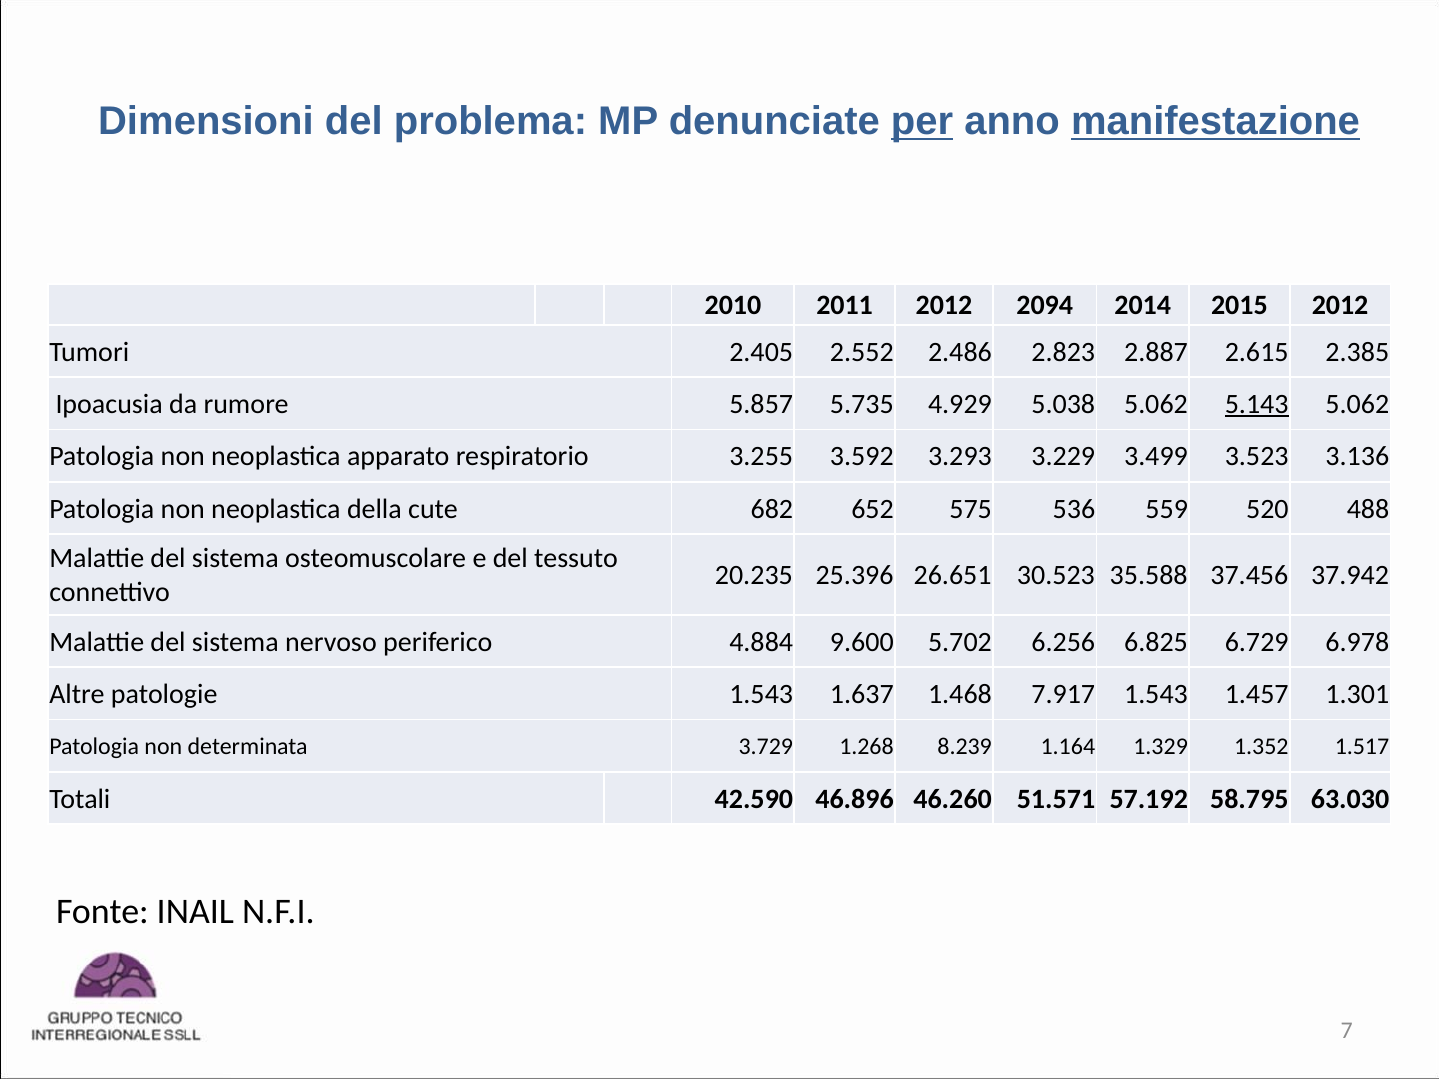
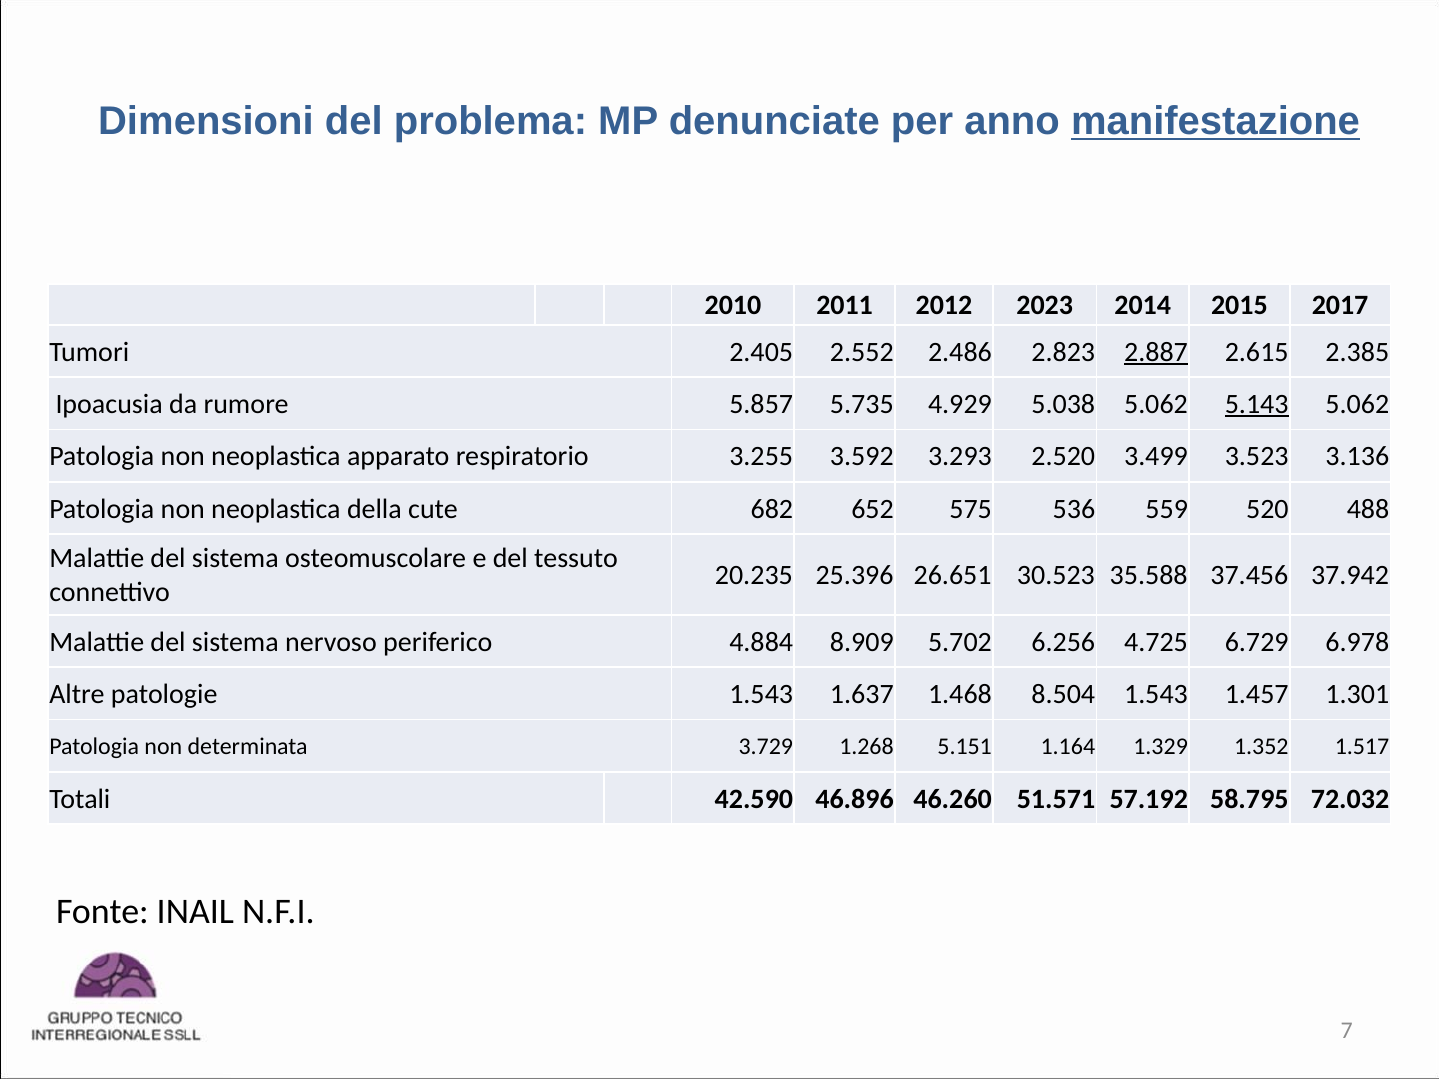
per underline: present -> none (922, 122)
2094: 2094 -> 2023 (1045, 305)
2015 2012: 2012 -> 2017 (1340, 305)
2.887 underline: none -> present (1156, 352)
3.229: 3.229 -> 2.520 (1063, 457)
9.600: 9.600 -> 8.909 (862, 642)
6.825: 6.825 -> 4.725 (1156, 642)
7.917: 7.917 -> 8.504 (1063, 694)
8.239: 8.239 -> 5.151 (965, 747)
63.030: 63.030 -> 72.032 (1350, 799)
